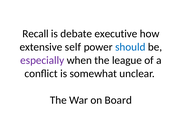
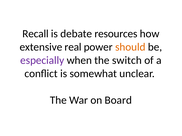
executive: executive -> resources (116, 34)
self: self -> real (73, 47)
should colour: blue -> orange (130, 47)
league: league -> switch (127, 61)
